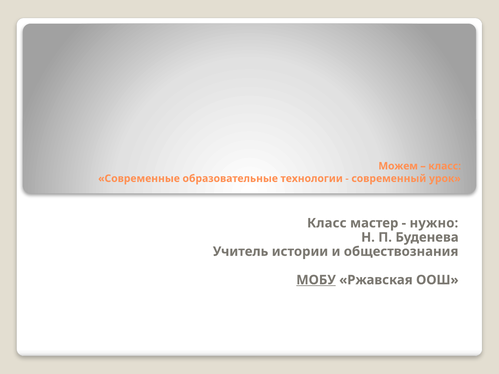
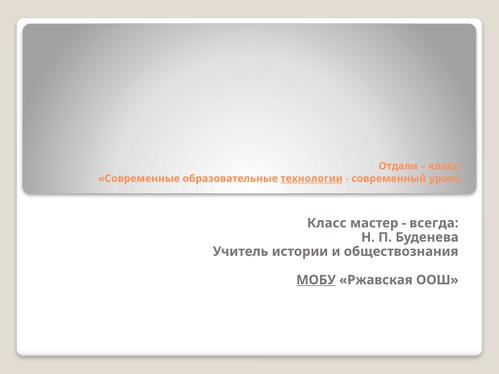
Можем: Можем -> Отдали (398, 166)
технологии underline: none -> present (312, 179)
нужно: нужно -> всегда (434, 223)
